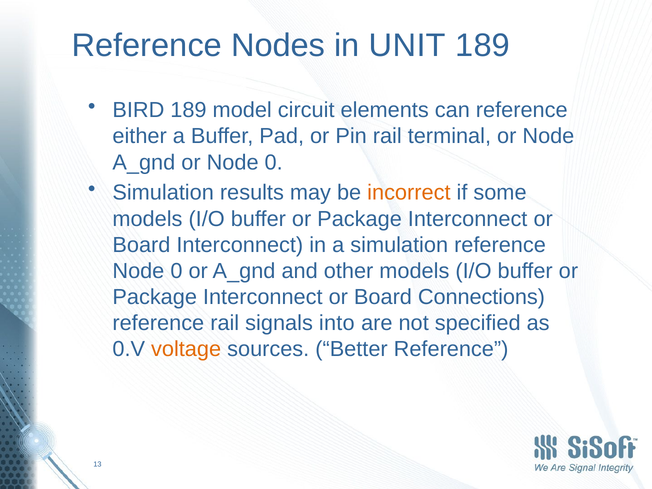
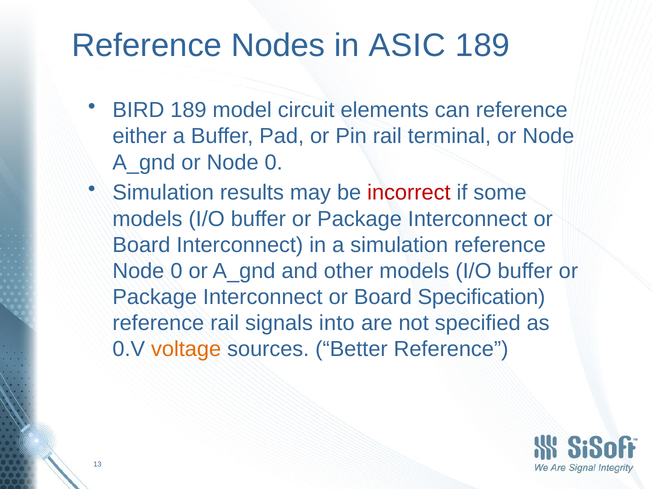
UNIT: UNIT -> ASIC (407, 46)
incorrect colour: orange -> red (409, 193)
Connections: Connections -> Specification (482, 297)
